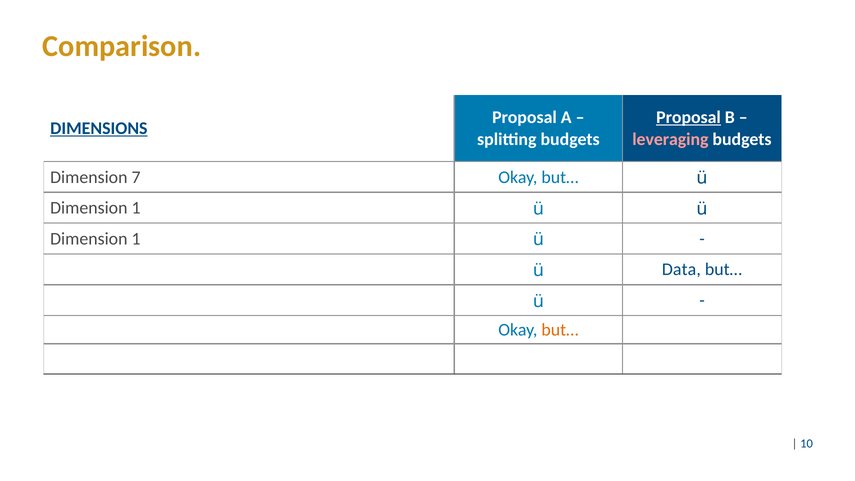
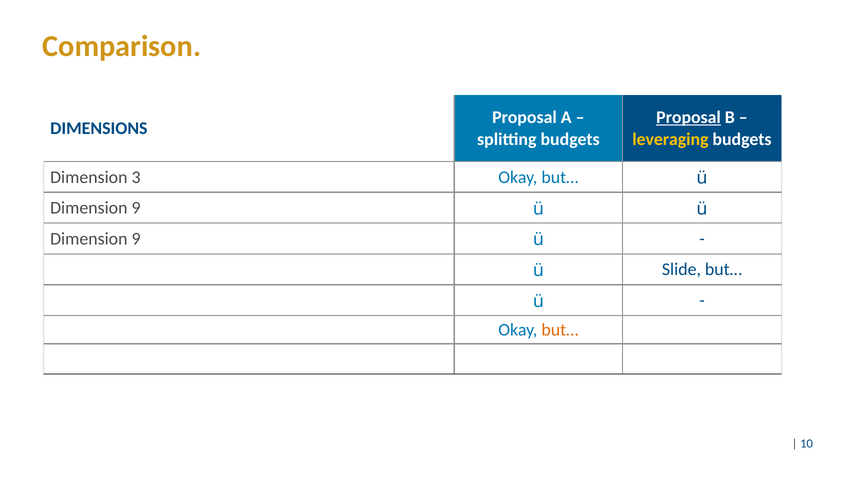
DIMENSIONS underline: present -> none (99, 128)
leveraging colour: pink -> yellow (670, 139)
7: 7 -> 3 (136, 177)
1: 1 -> 9 (136, 208)
1: 1 -> 9 (136, 239)
Data: Data -> Slide (681, 269)
